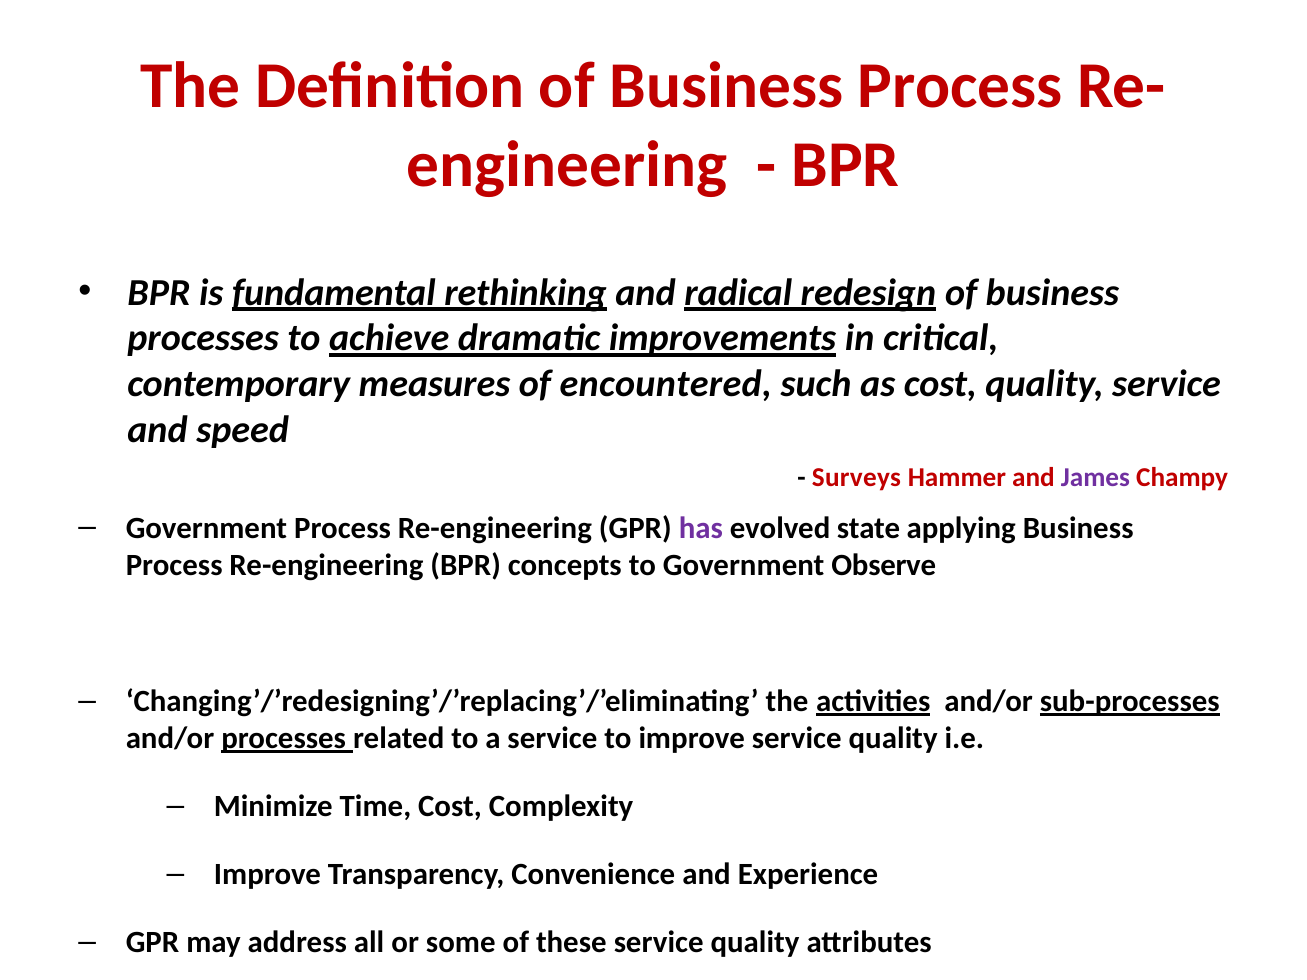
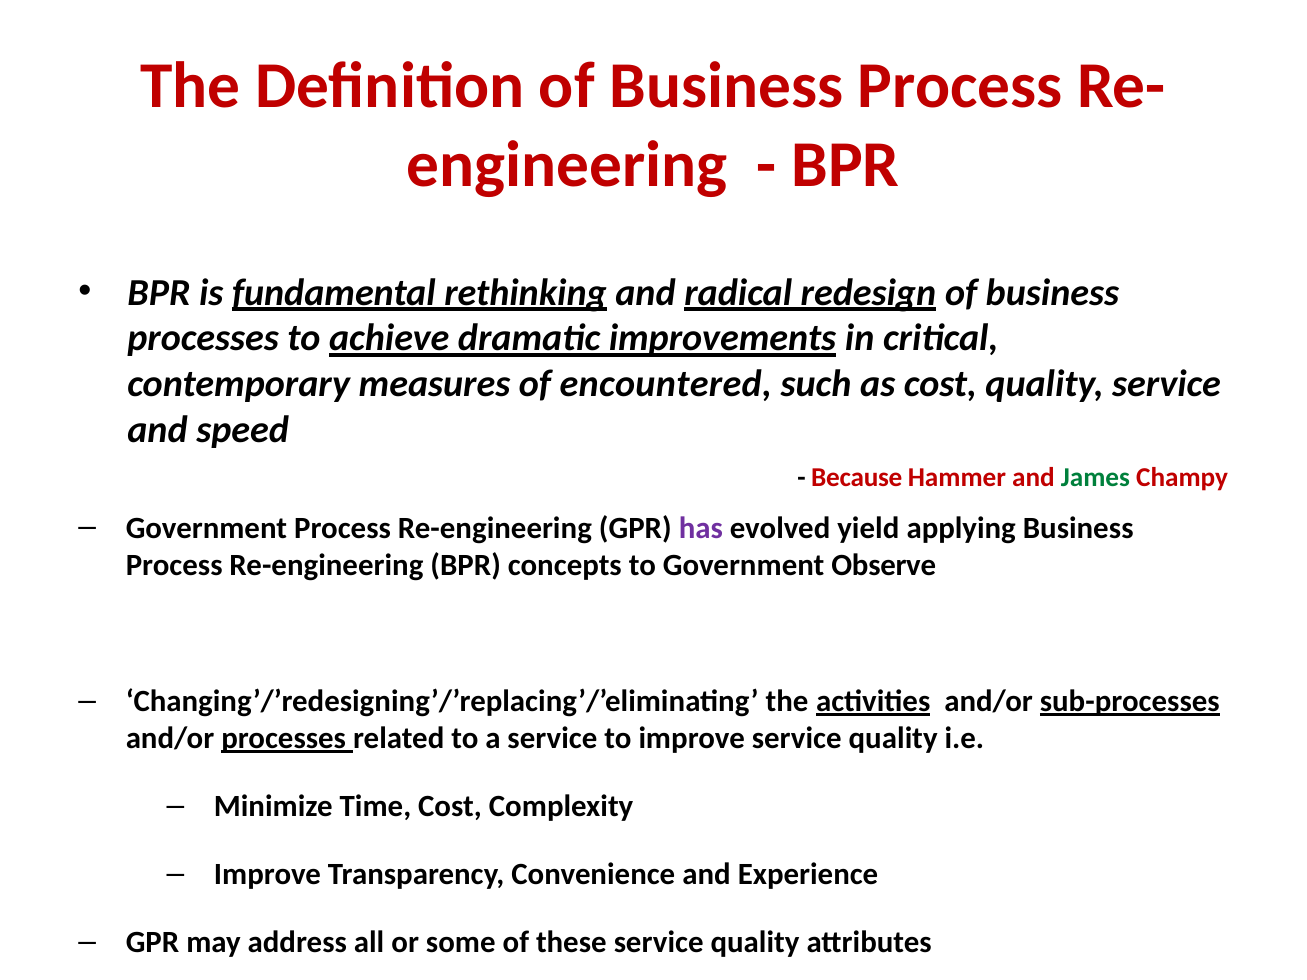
Surveys: Surveys -> Because (857, 477)
James colour: purple -> green (1095, 477)
state: state -> yield (868, 528)
